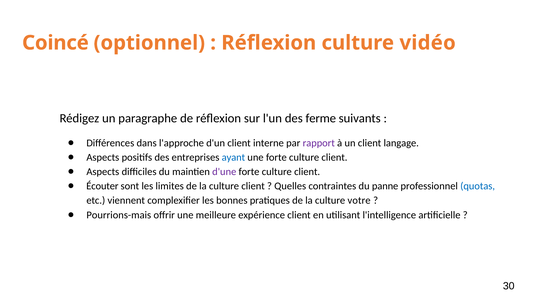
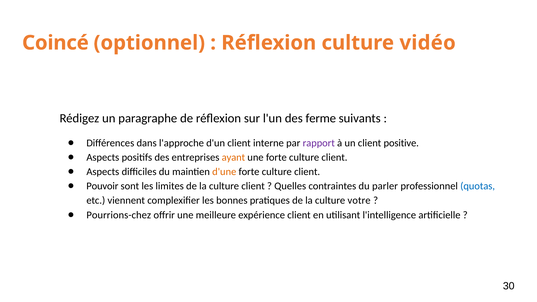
langage: langage -> positive (401, 143)
ayant colour: blue -> orange (233, 157)
d'une colour: purple -> orange (224, 172)
Écouter: Écouter -> Pouvoir (102, 186)
panne: panne -> parler (385, 186)
Pourrions-mais: Pourrions-mais -> Pourrions-chez (119, 215)
